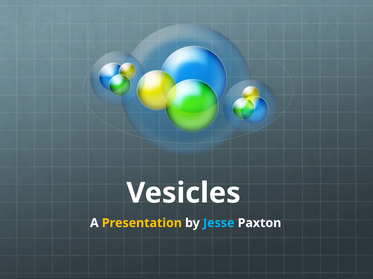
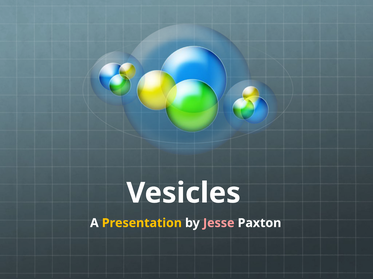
Jesse colour: light blue -> pink (219, 224)
